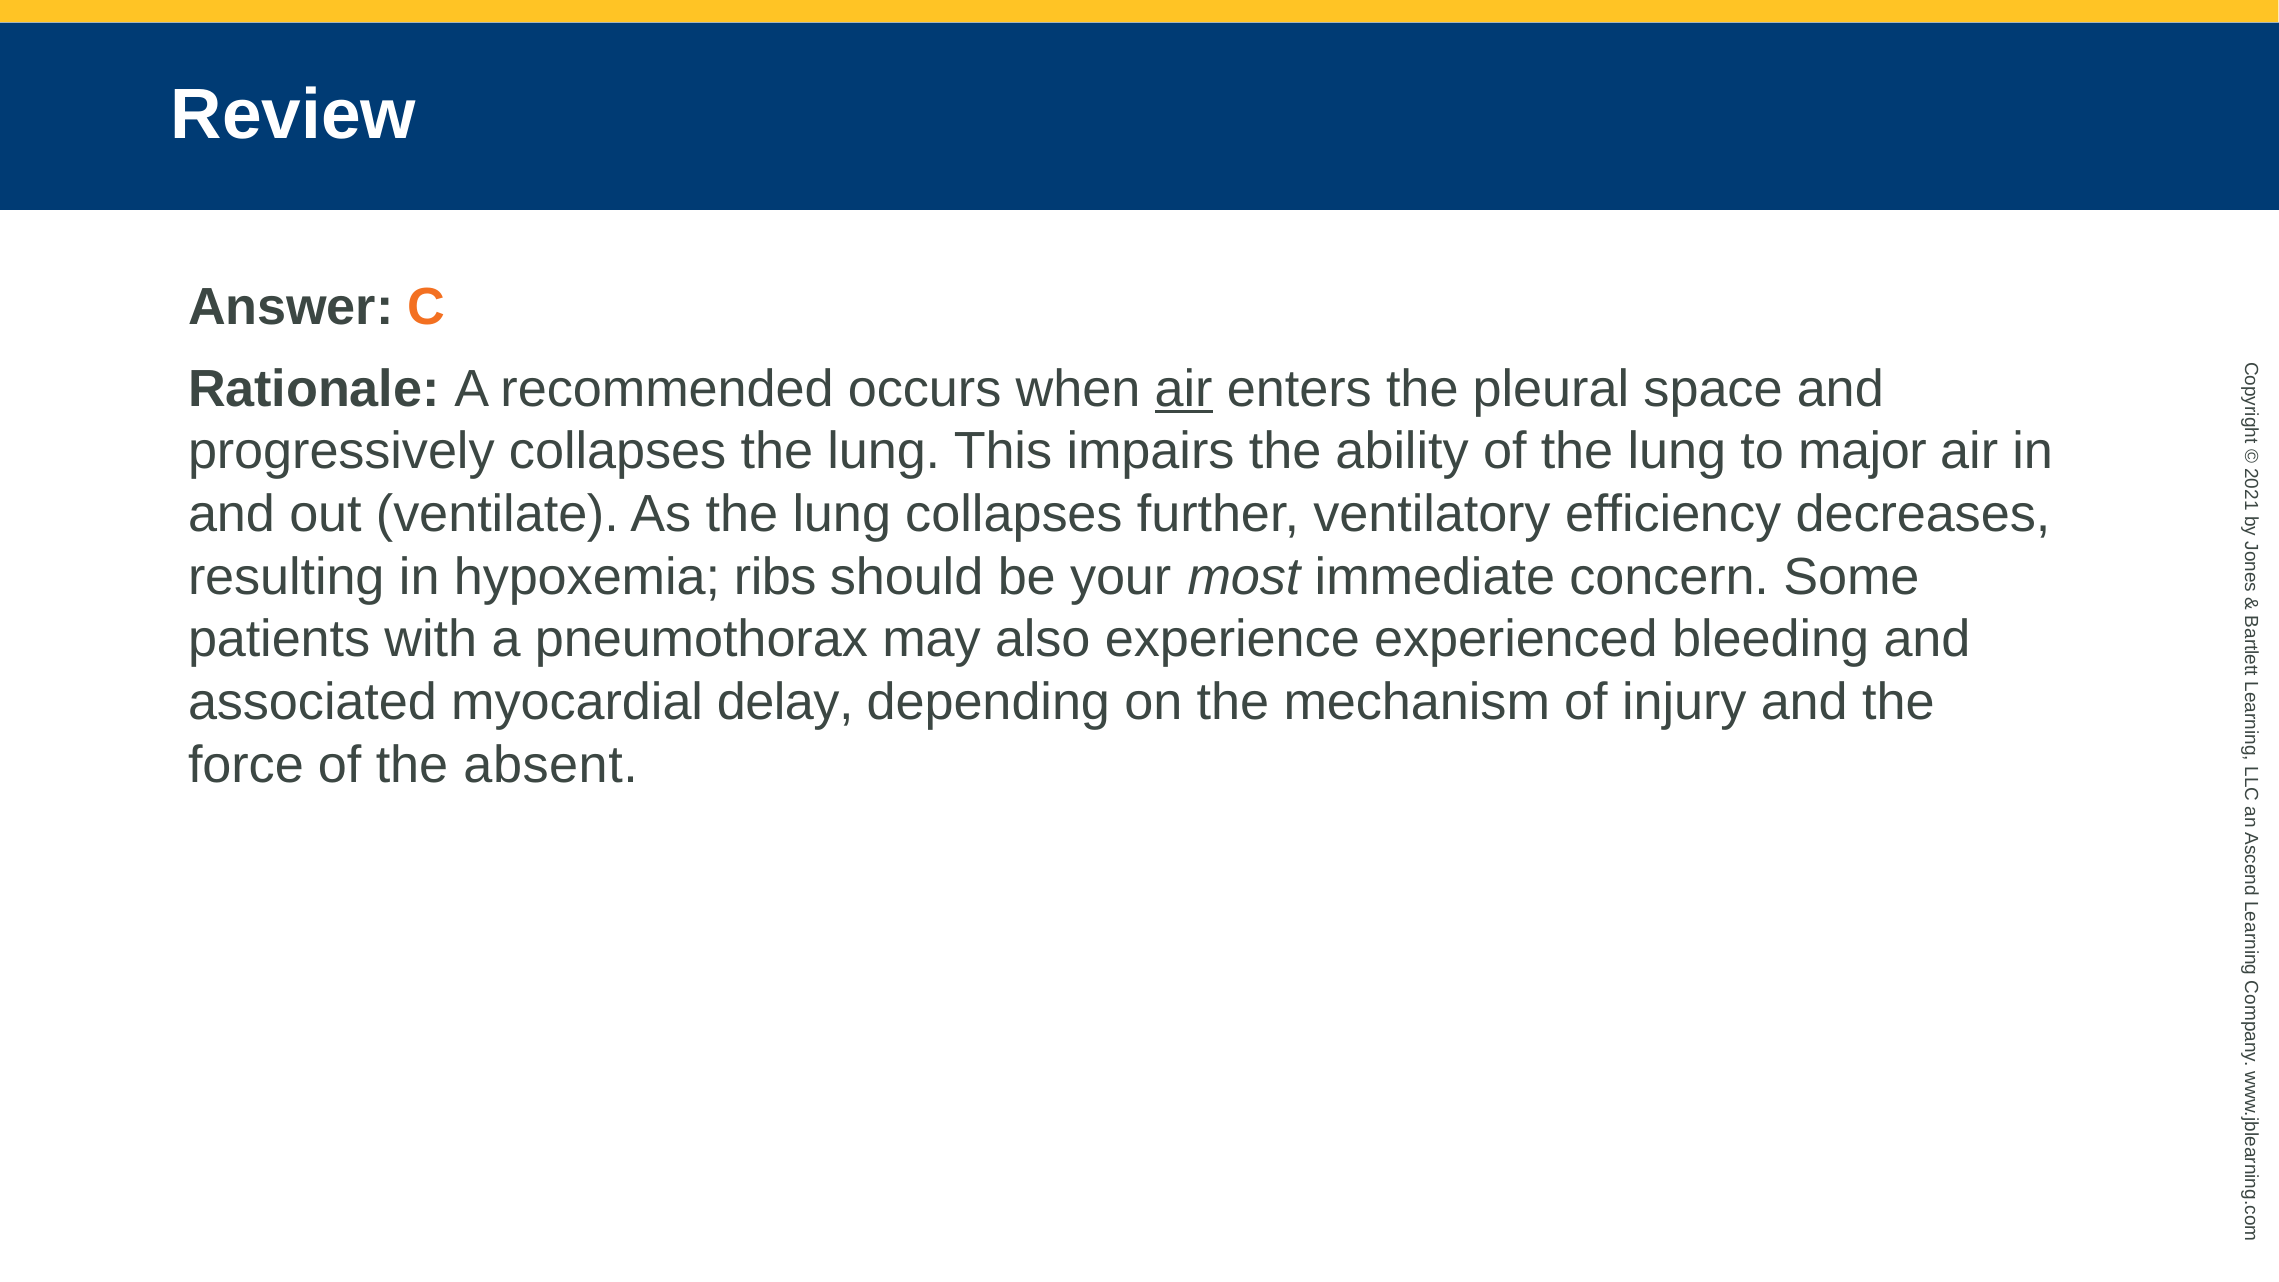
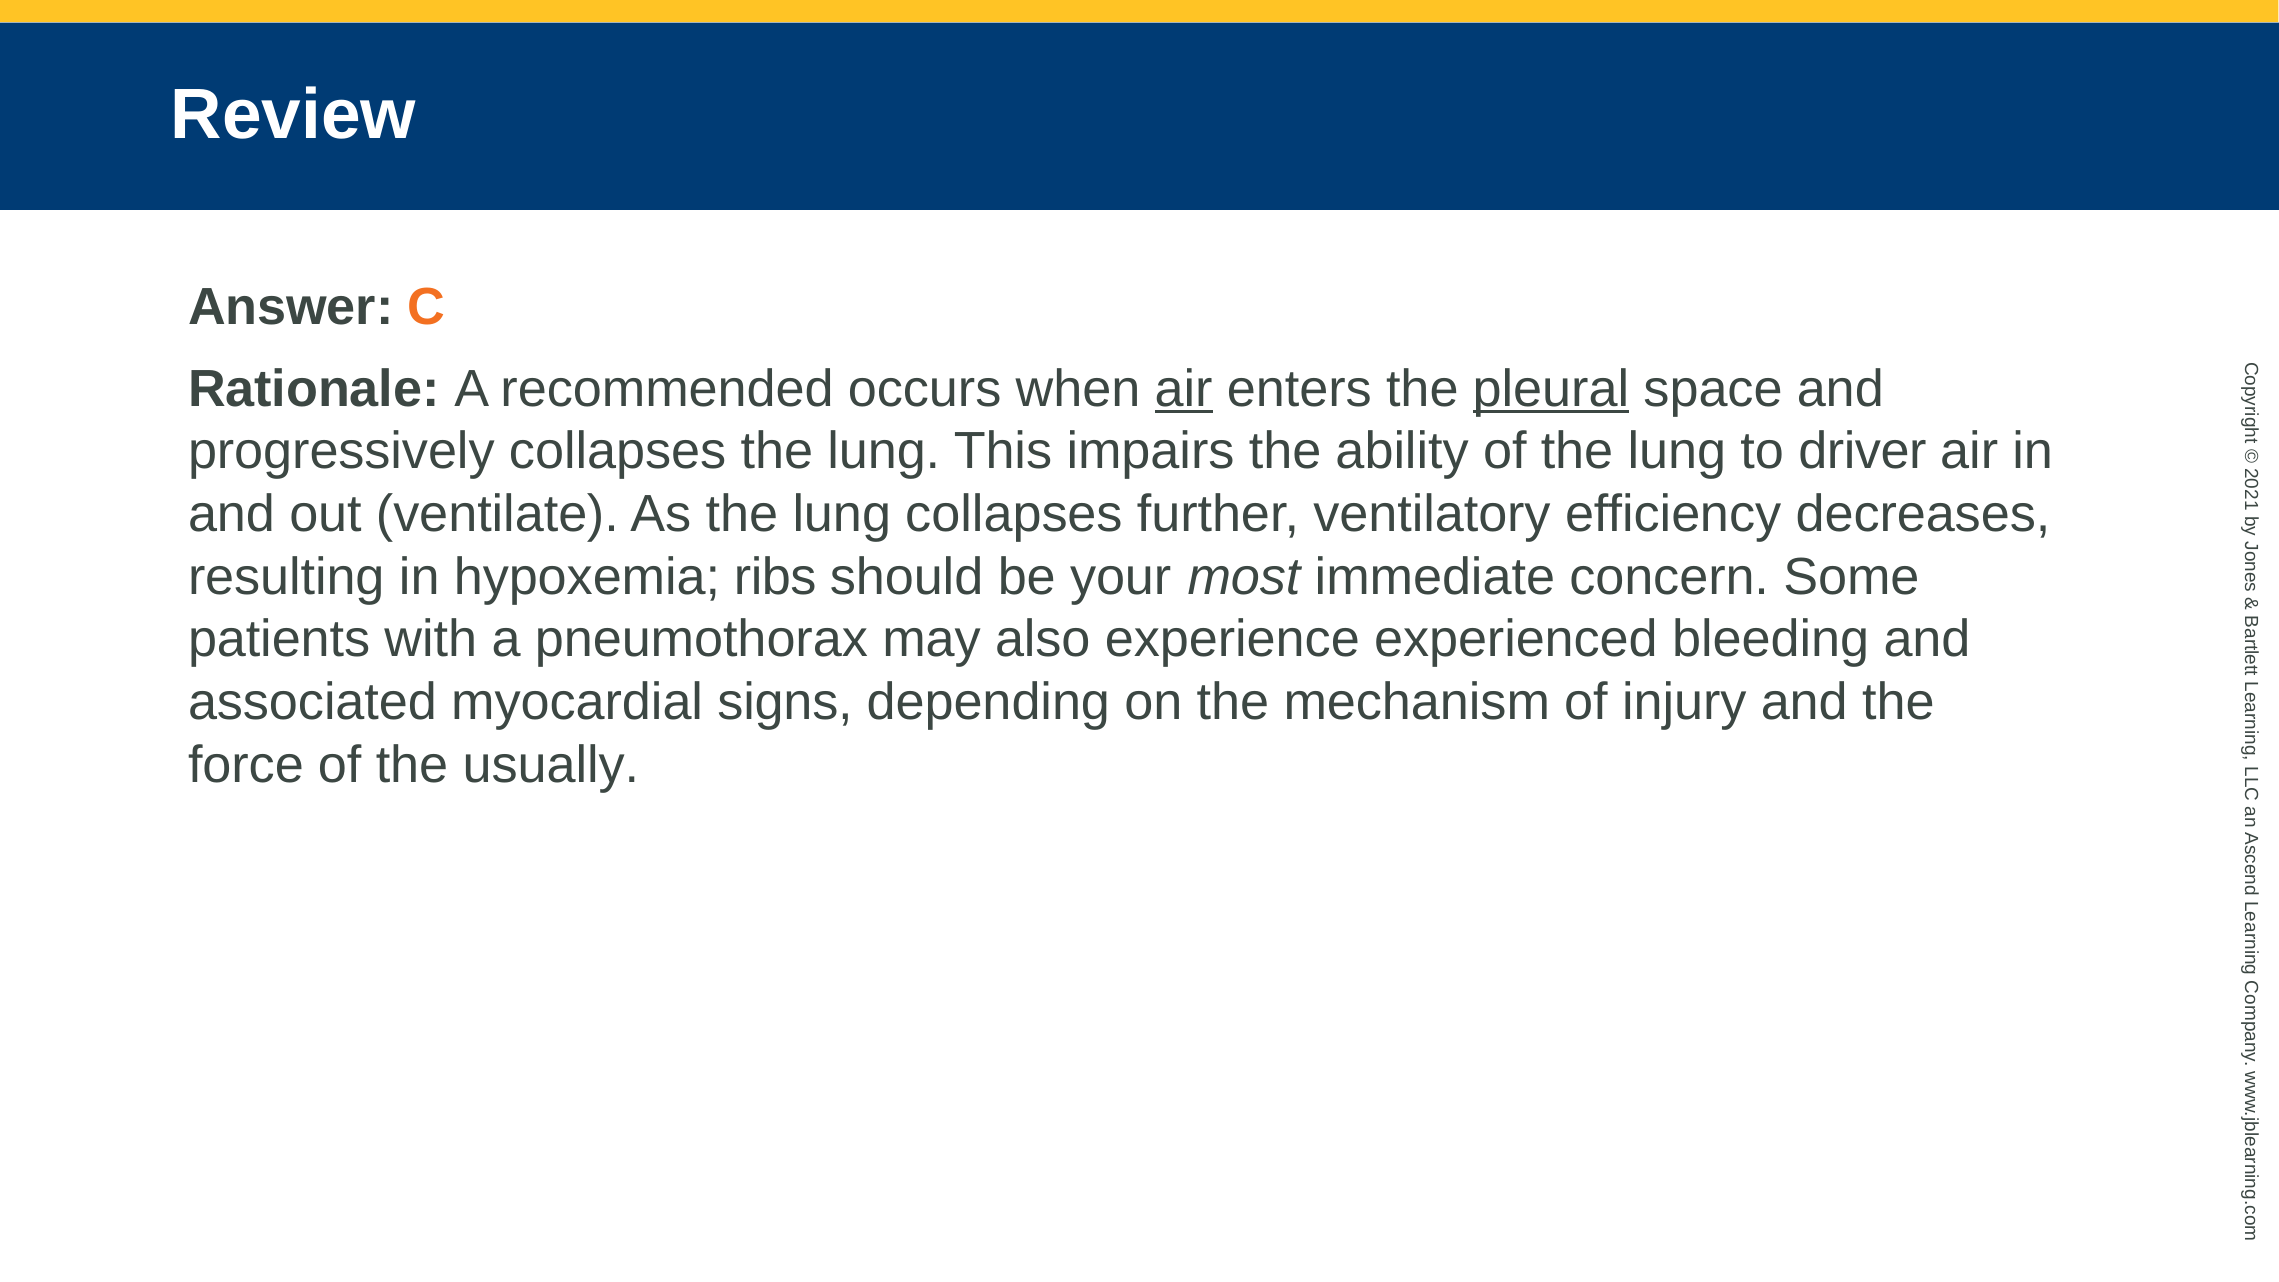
pleural underline: none -> present (1551, 389)
major: major -> driver (1862, 452)
delay: delay -> signs (785, 702)
absent: absent -> usually (551, 765)
